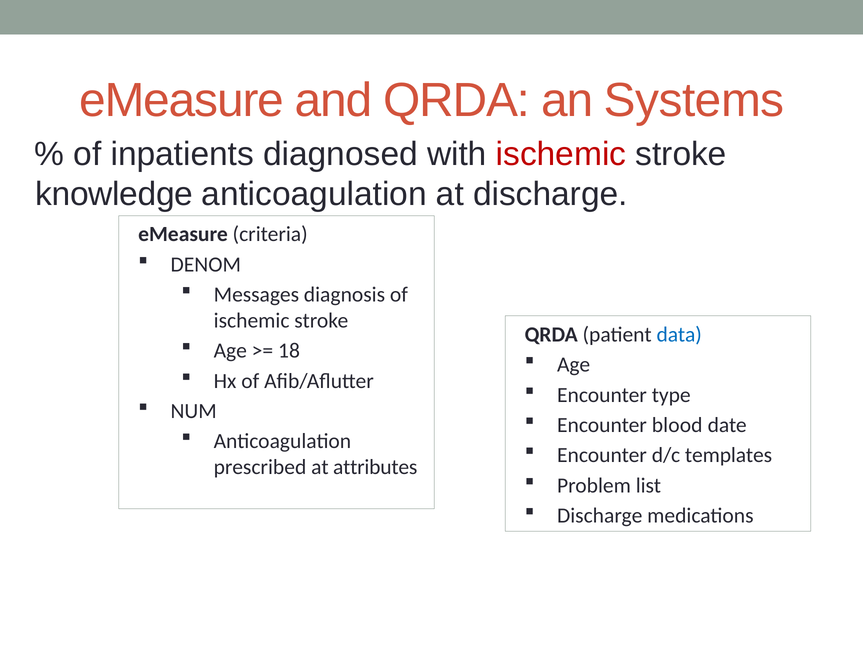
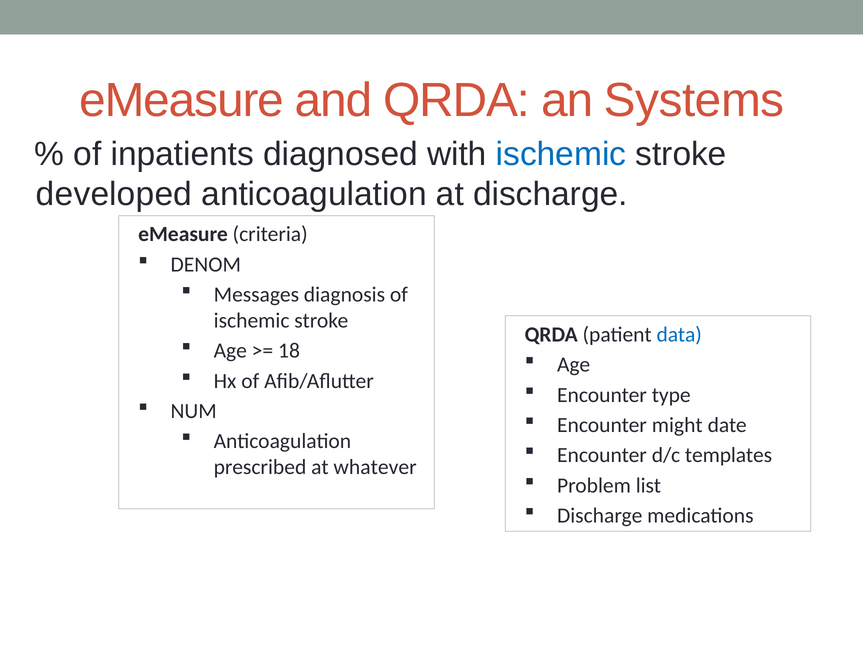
ischemic colour: red -> blue (561, 154)
knowledge: knowledge -> developed (114, 194)
blood: blood -> might (677, 425)
attributes: attributes -> whatever (375, 467)
